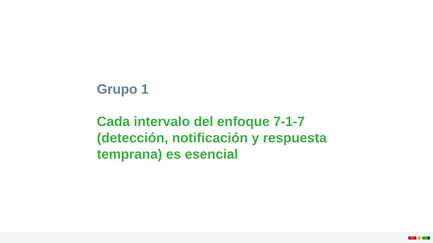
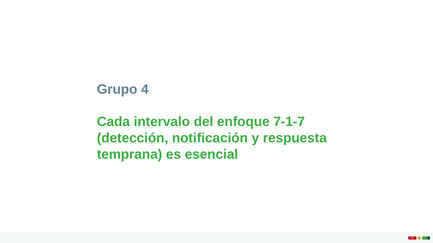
1: 1 -> 4 (145, 90)
